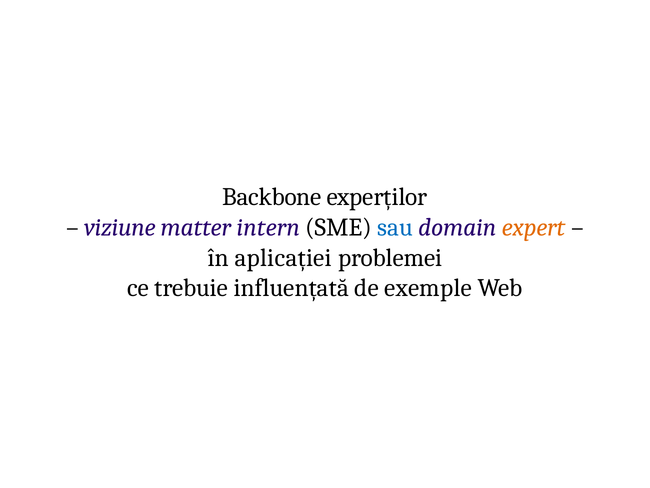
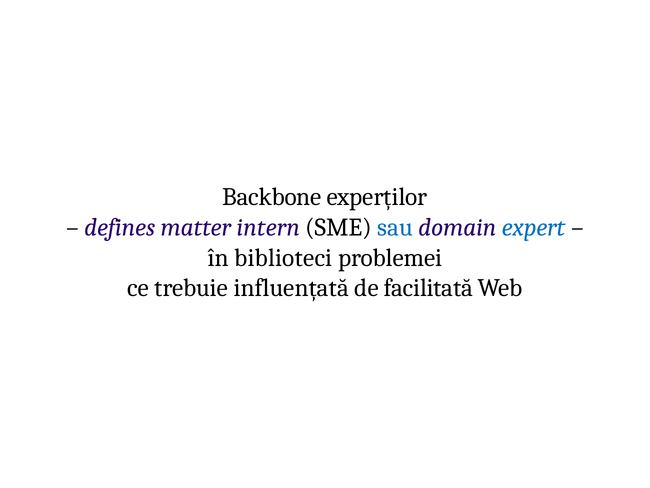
viziune: viziune -> defines (120, 227)
expert colour: orange -> blue (533, 227)
aplicației: aplicației -> biblioteci (283, 257)
exemple: exemple -> facilitată (428, 288)
